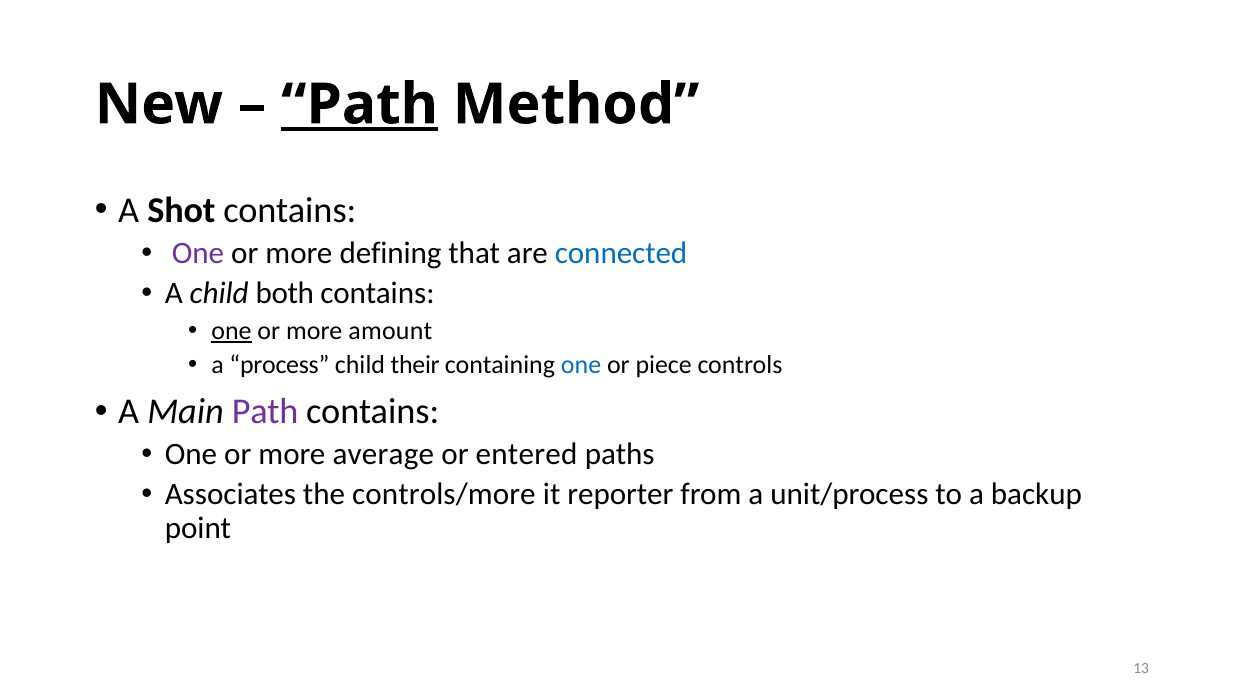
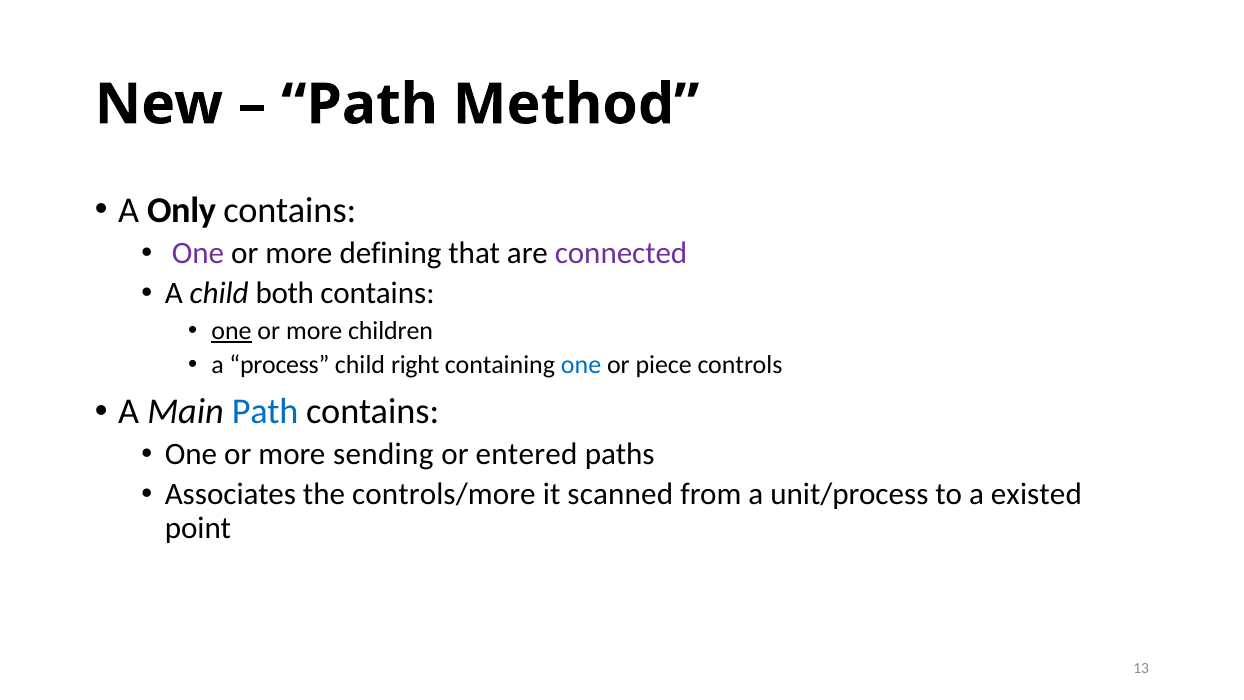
Path underline: present -> none (359, 104)
Shot: Shot -> Only (181, 210)
connected colour: blue -> purple (621, 253)
amount: amount -> children (391, 330)
their: their -> right (415, 365)
Path colour: purple -> blue (265, 411)
average: average -> sending (383, 454)
reporter: reporter -> scanned (620, 494)
backup: backup -> existed (1036, 494)
